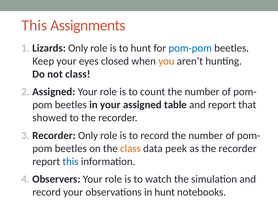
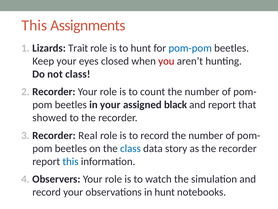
Lizards Only: Only -> Trait (78, 48)
you colour: orange -> red (166, 61)
Assigned: Assigned -> Recorder (54, 92)
table: table -> black (176, 105)
Recorder Only: Only -> Real (88, 135)
class colour: orange -> blue (130, 148)
peek: peek -> story (176, 148)
